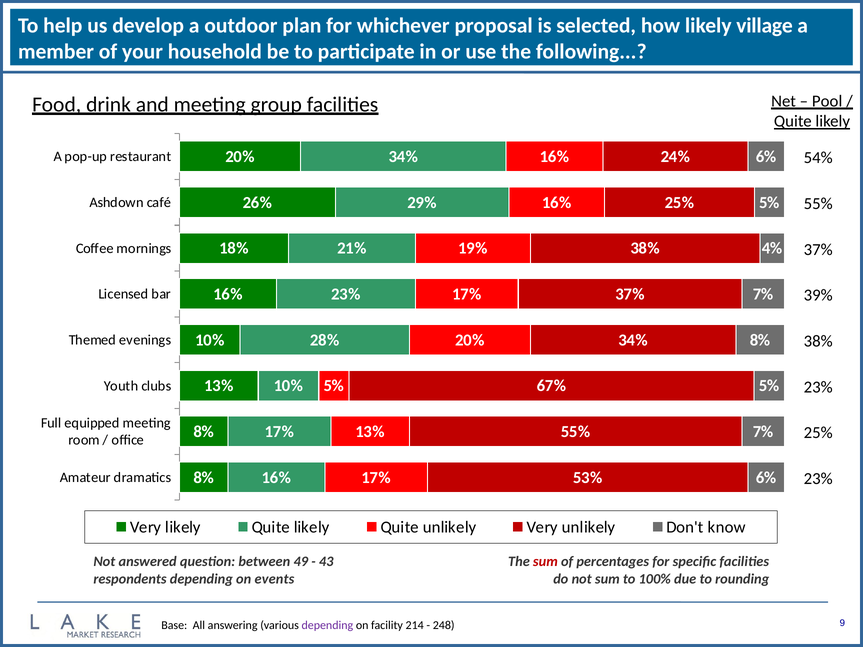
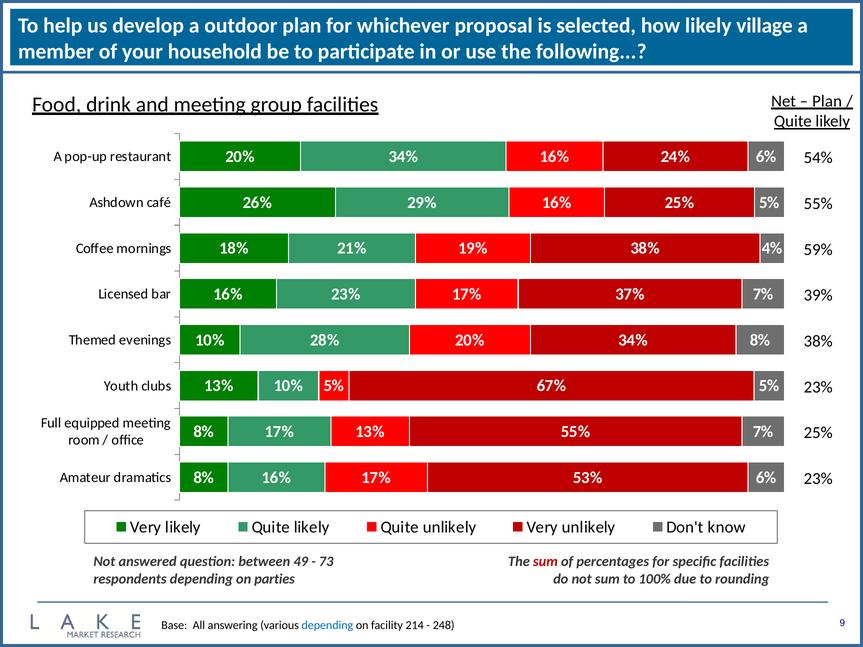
Pool: Pool -> Plan (827, 101)
37%: 37% -> 59% (818, 250)
43: 43 -> 73 (326, 562)
events: events -> parties (275, 579)
depending colour: purple -> blue (327, 625)
